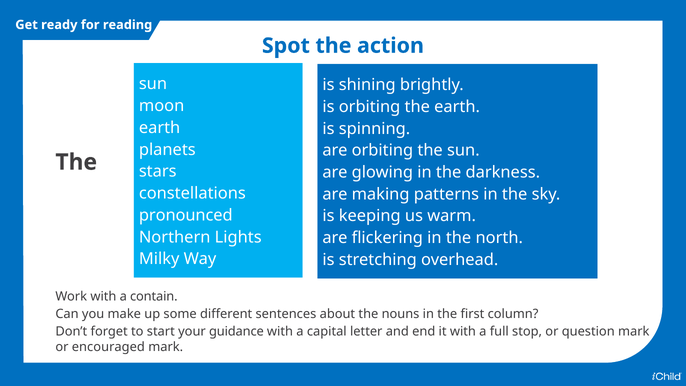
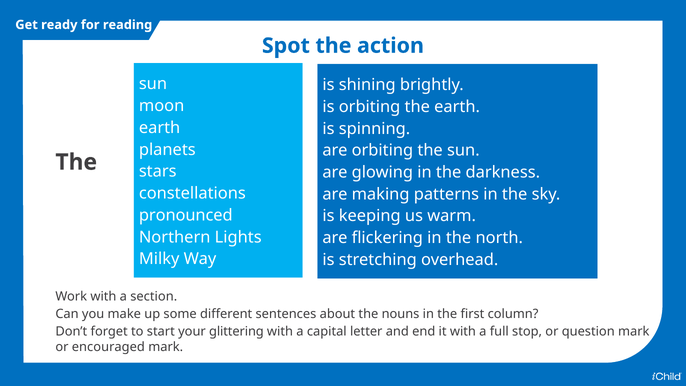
contain: contain -> section (154, 296)
guidance: guidance -> glittering (236, 331)
